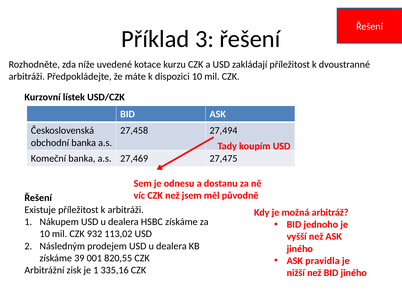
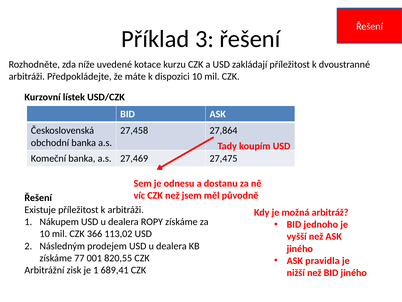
27,494: 27,494 -> 27,864 (224, 130)
HSBC: HSBC -> ROPY (152, 222)
932: 932 -> 366 (95, 234)
39: 39 -> 77 (79, 258)
335,16: 335,16 -> 689,41 (115, 270)
